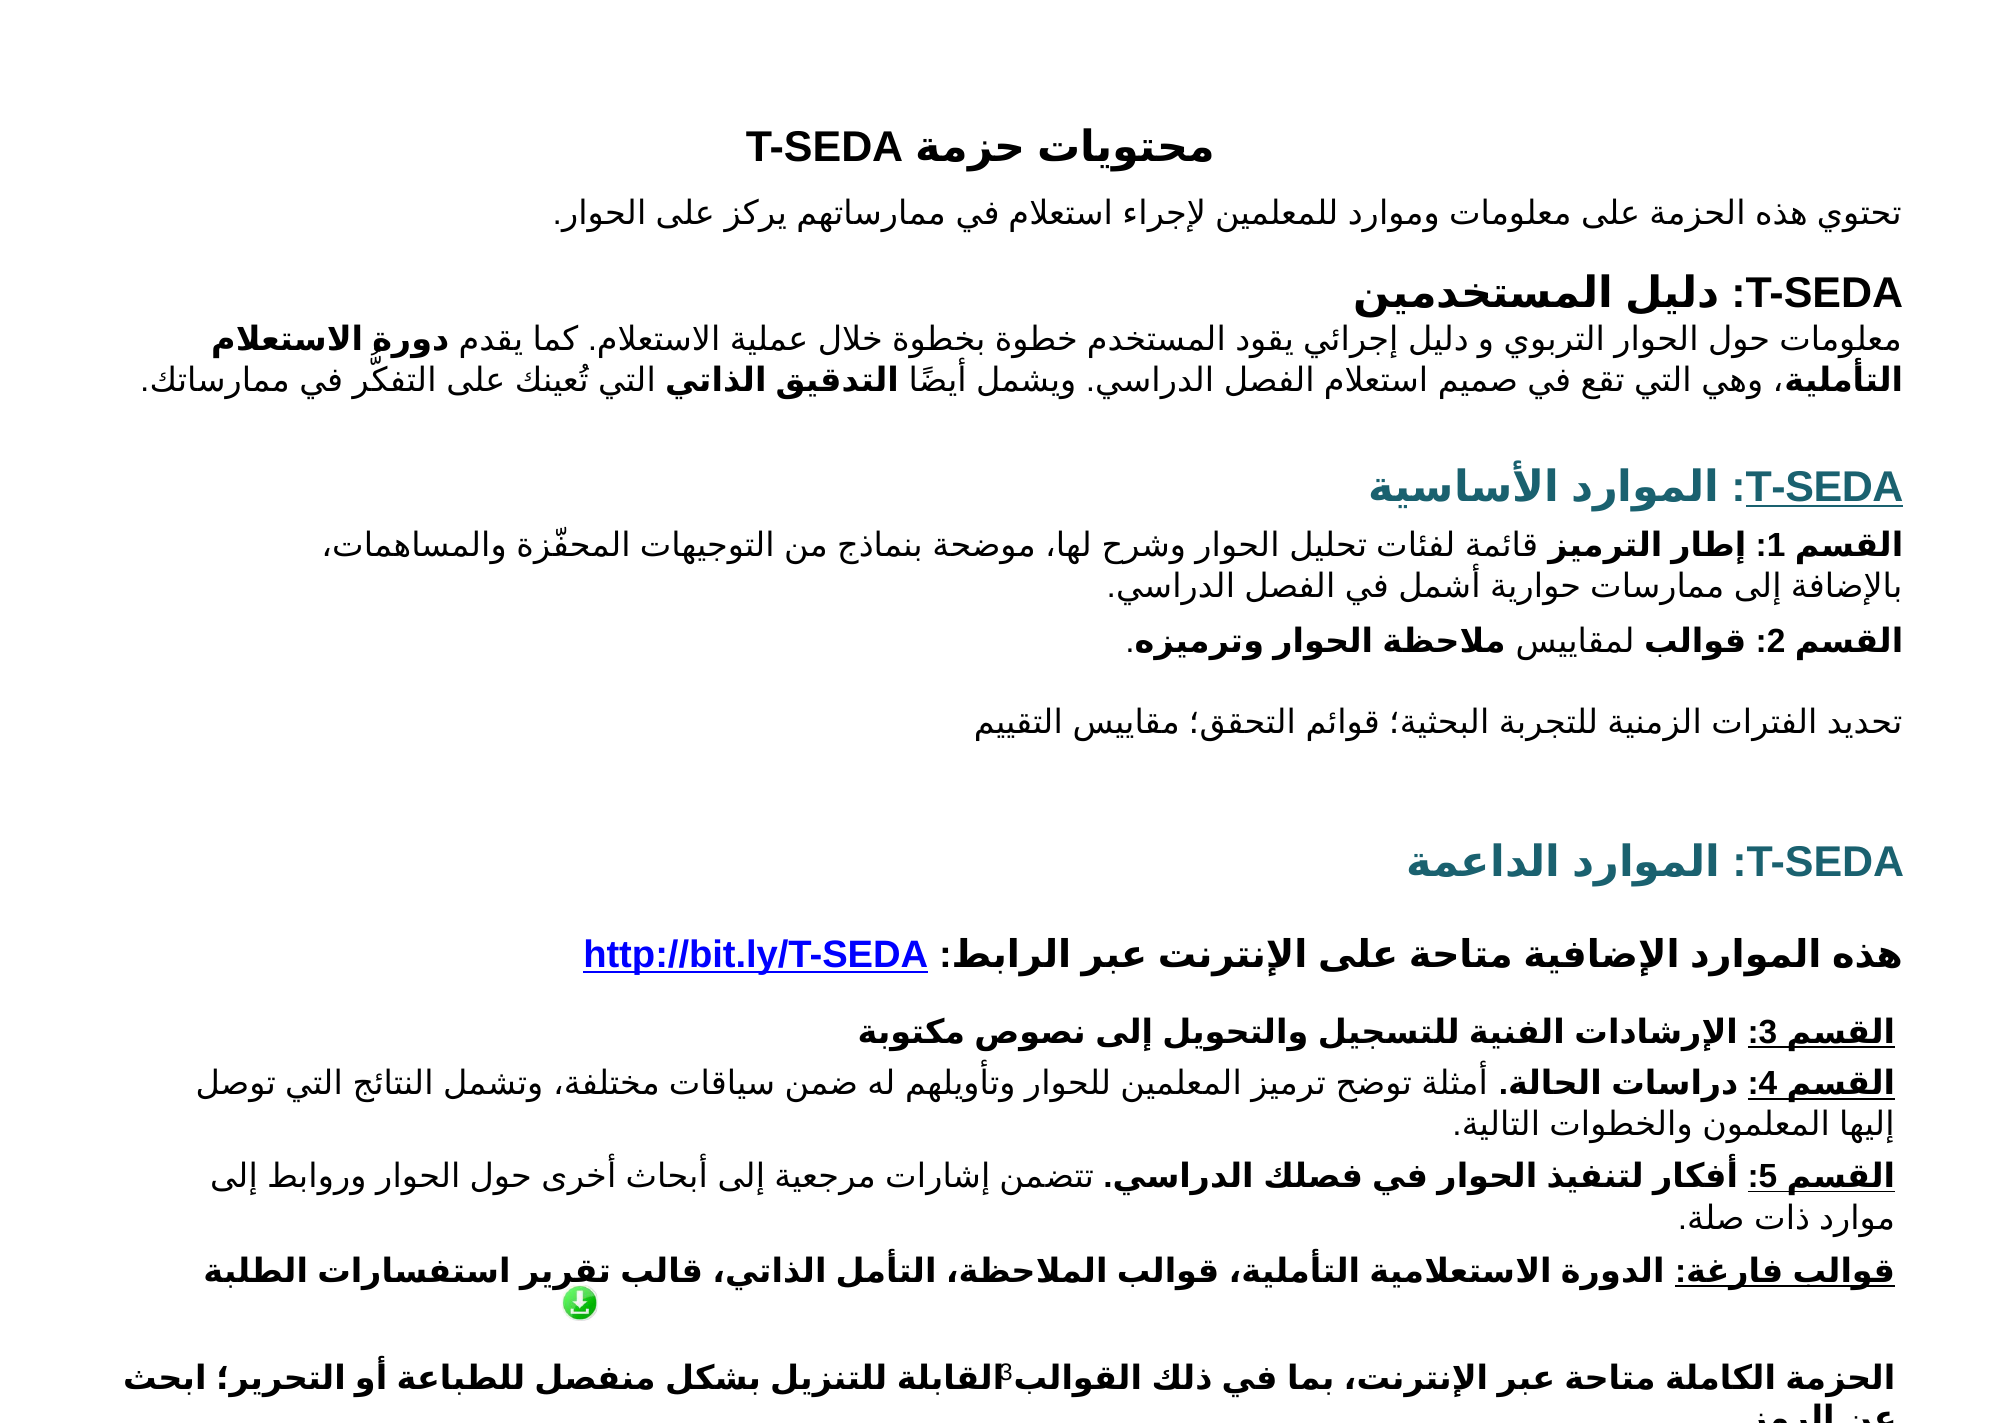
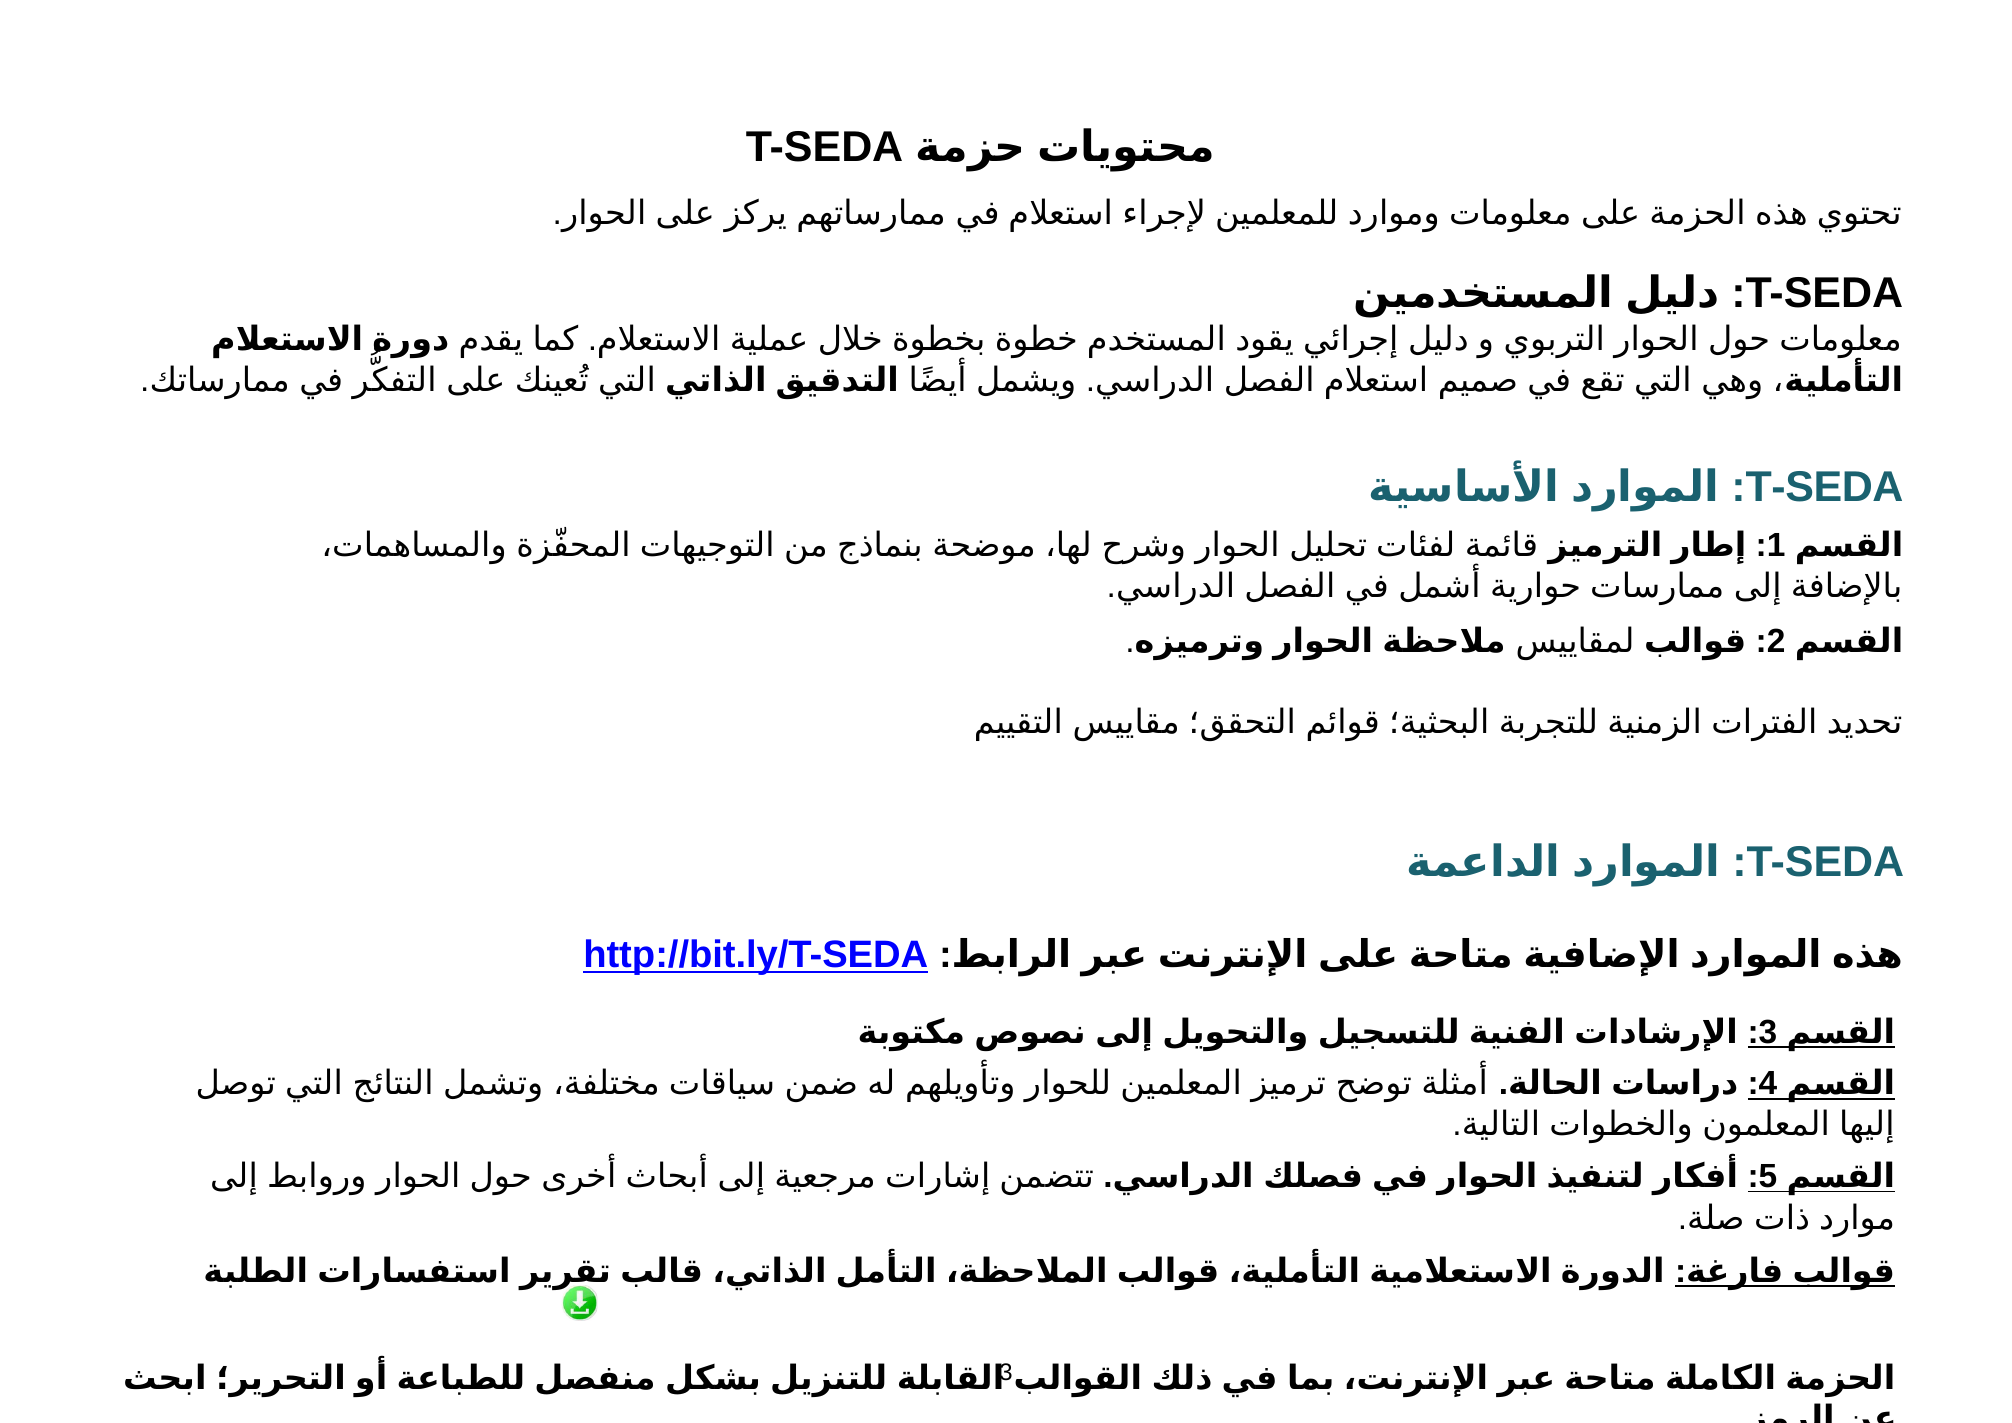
T-SEDA underline: present -> none (1825, 488)
